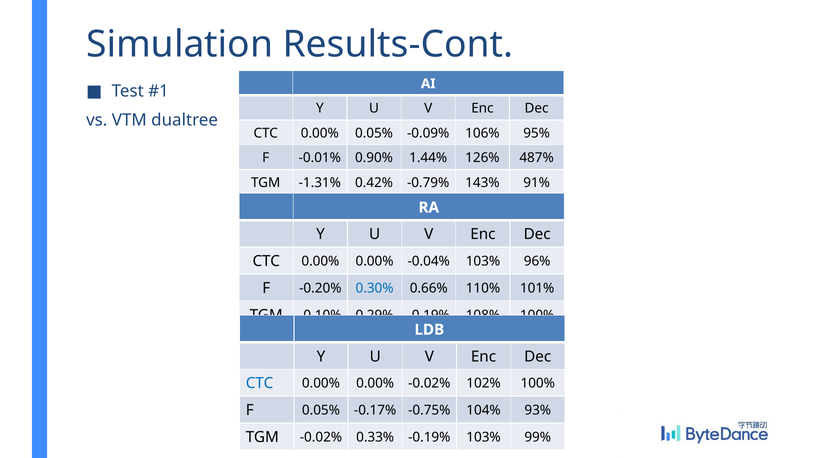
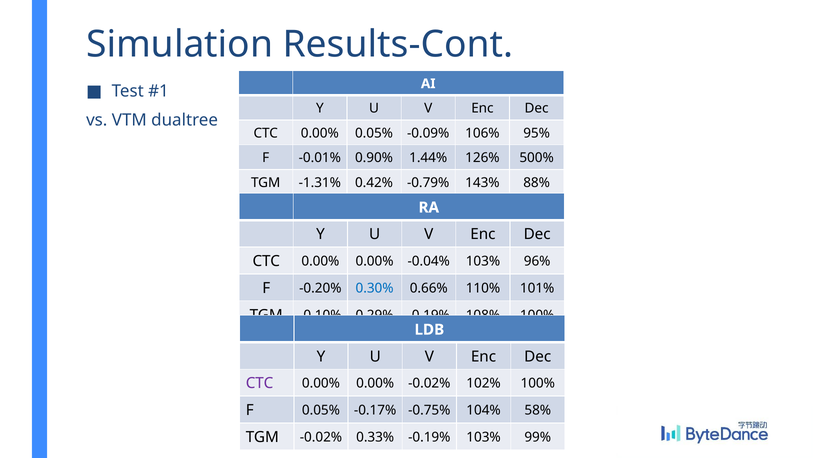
487%: 487% -> 500% (537, 158)
91%: 91% -> 88% (537, 182)
CTC colour: blue -> purple (260, 383)
93%: 93% -> 58% (538, 410)
